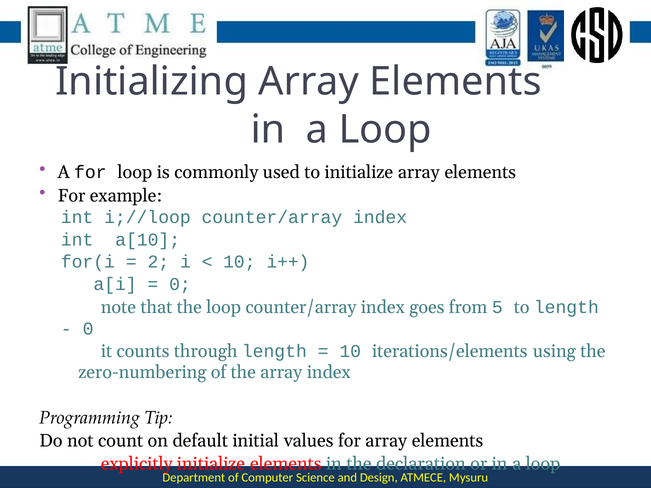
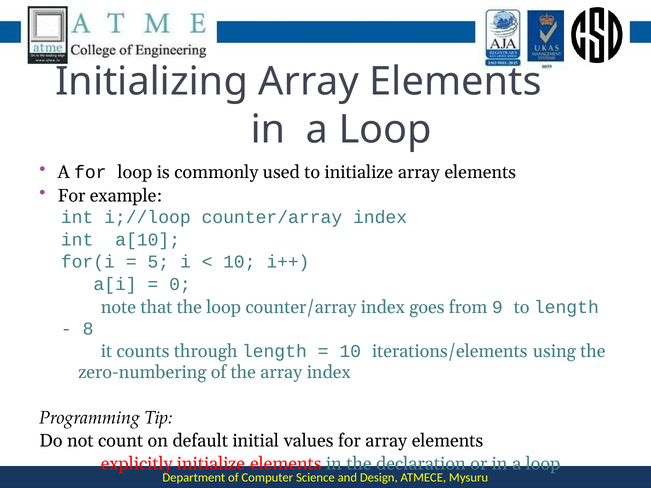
2: 2 -> 5 (158, 262)
5: 5 -> 9 (497, 307)
0: 0 -> 8 (88, 329)
